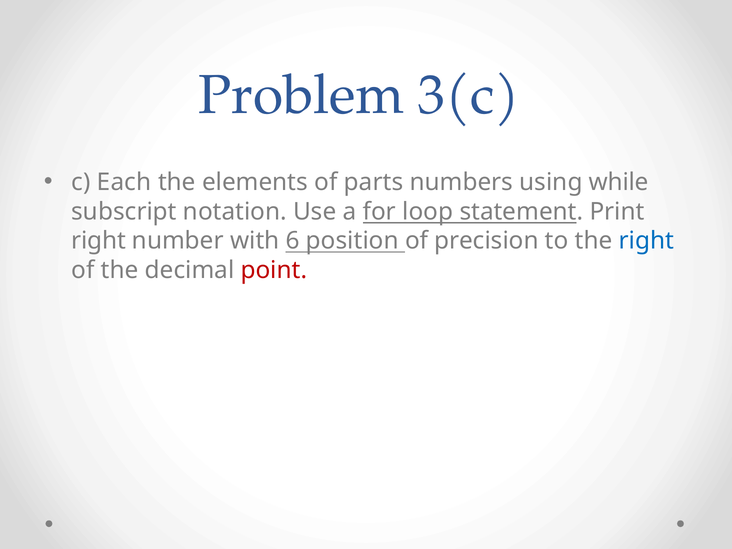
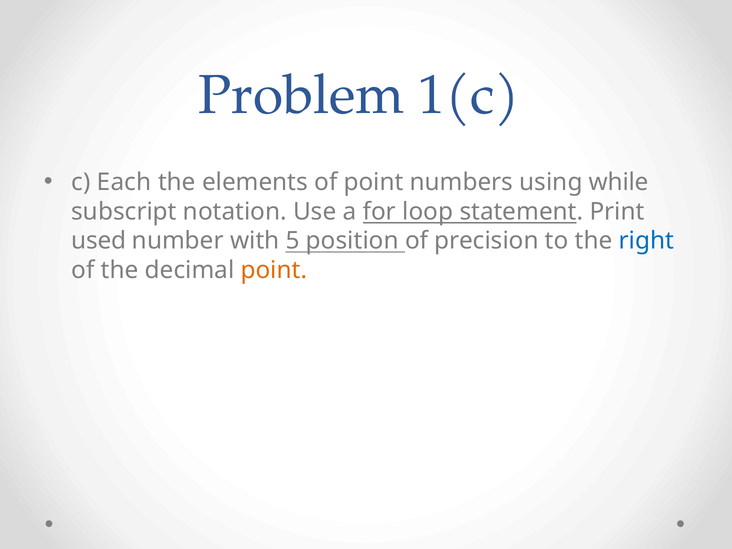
3(c: 3(c -> 1(c (469, 95)
of parts: parts -> point (374, 182)
right: right -> used (99, 241)
6: 6 -> 5 (293, 241)
point colour: red -> orange (274, 270)
